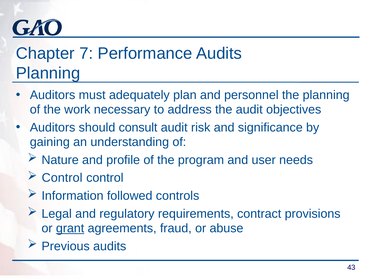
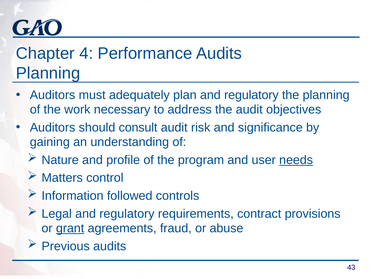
7: 7 -> 4 (86, 53)
plan and personnel: personnel -> regulatory (251, 95)
needs underline: none -> present (296, 160)
Control: Control -> Matters (62, 178)
